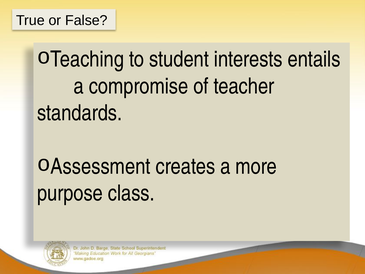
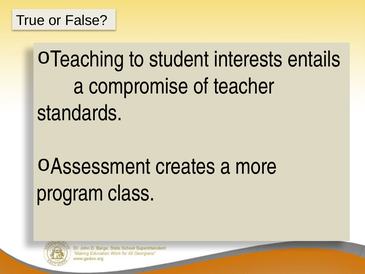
purpose: purpose -> program (70, 193)
